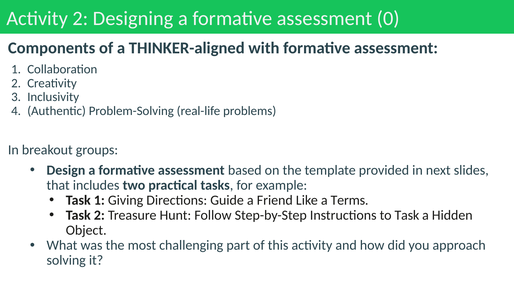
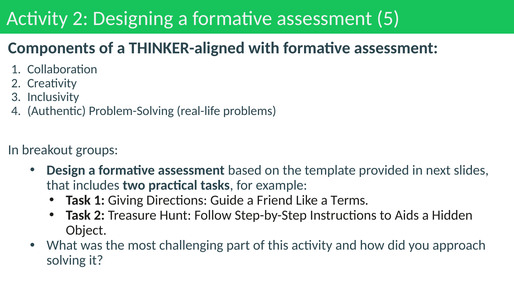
0: 0 -> 5 (388, 18)
to Task: Task -> Aids (407, 215)
